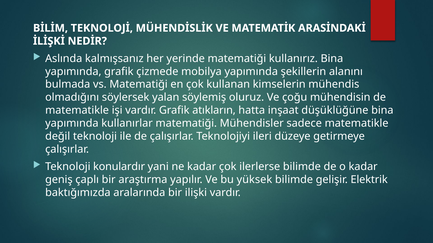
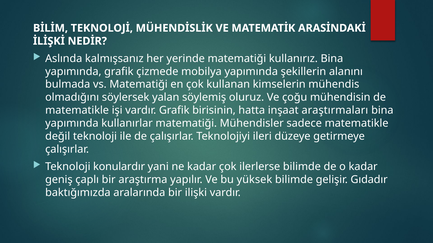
atıkların: atıkların -> birisinin (214, 111)
düşüklüğüne: düşüklüğüne -> araştırmaları (335, 111)
Elektrik: Elektrik -> Gıdadır (369, 180)
